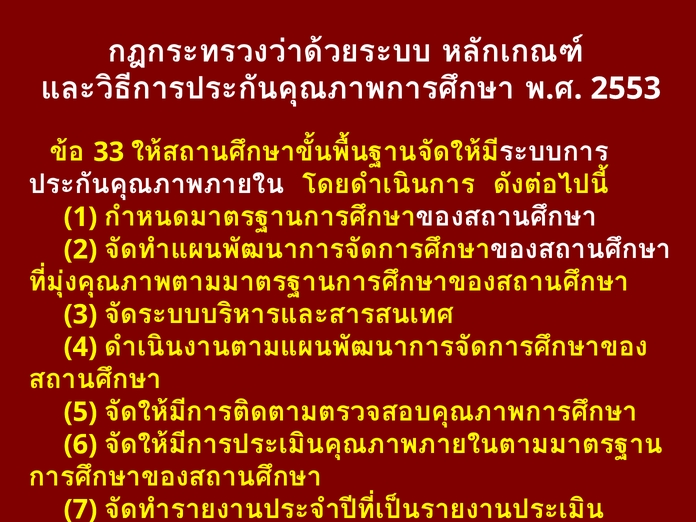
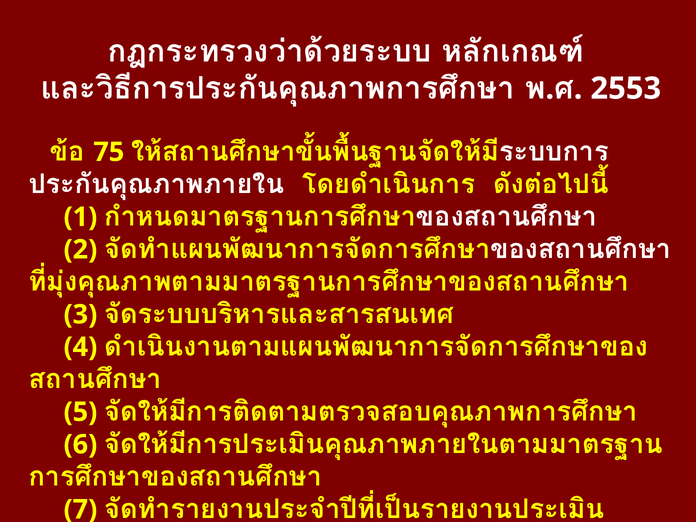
33: 33 -> 75 (109, 152)
